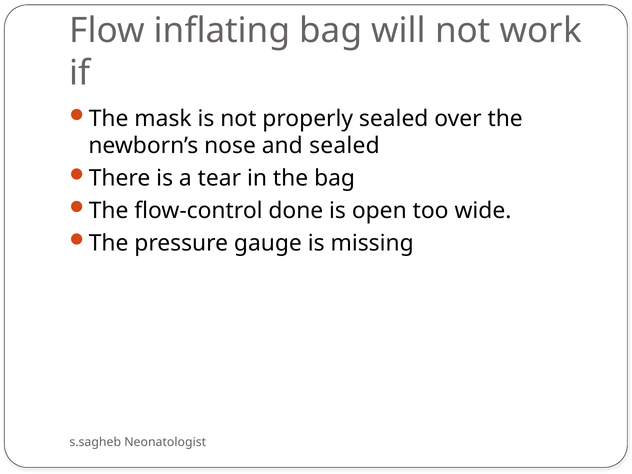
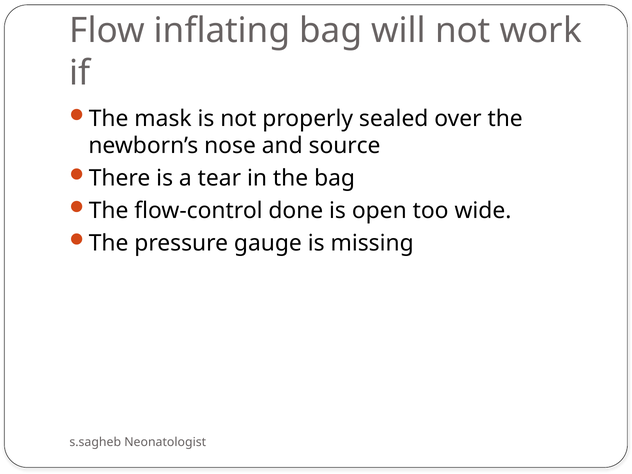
and sealed: sealed -> source (345, 146)
